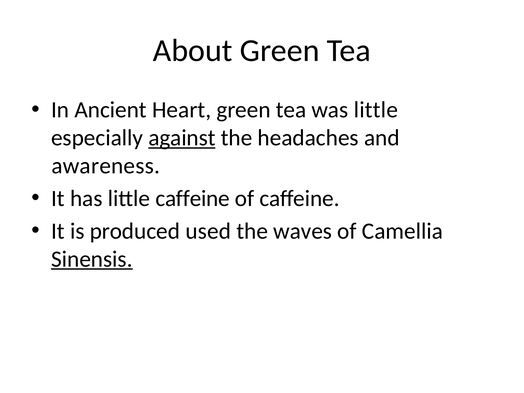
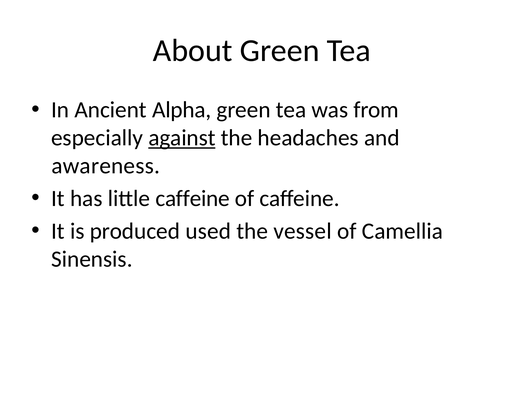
Heart: Heart -> Alpha (182, 110)
was little: little -> from (376, 110)
waves: waves -> vessel (303, 231)
Sinensis underline: present -> none (92, 259)
